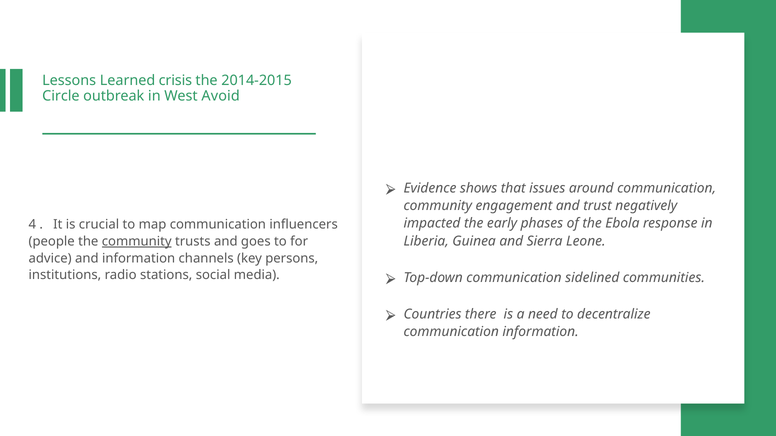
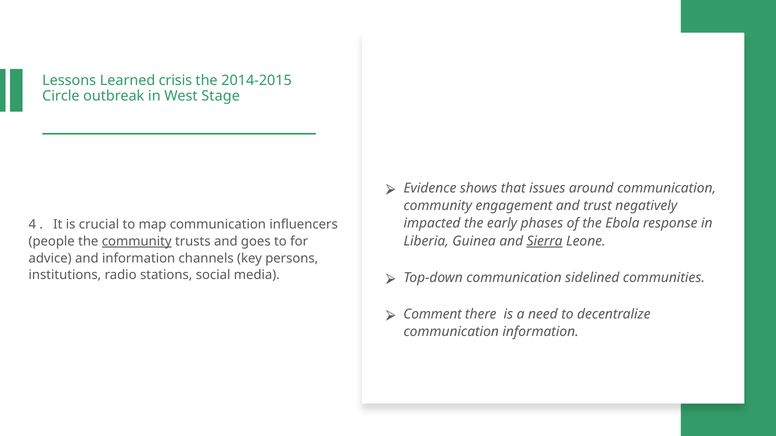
Avoid: Avoid -> Stage (221, 96)
Sierra underline: none -> present (545, 241)
Countries: Countries -> Comment (433, 314)
